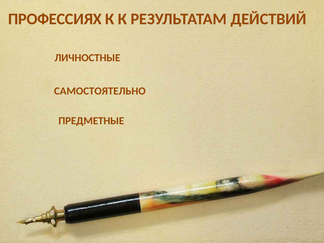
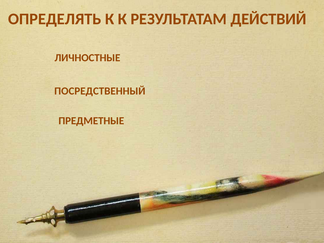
ПРОФЕССИЯХ: ПРОФЕССИЯХ -> ОПРЕДЕЛЯТЬ (55, 19)
САМОСТОЯТЕЛЬНО: САМОСТОЯТЕЛЬНО -> ПОСРЕДСТВЕННЫЙ (100, 91)
